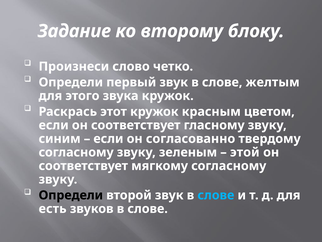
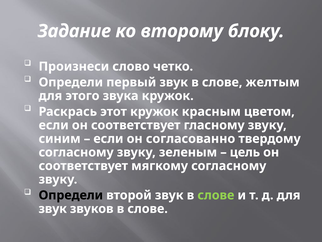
этой: этой -> цель (245, 152)
слове colour: light blue -> light green (216, 195)
есть: есть -> звук (53, 208)
